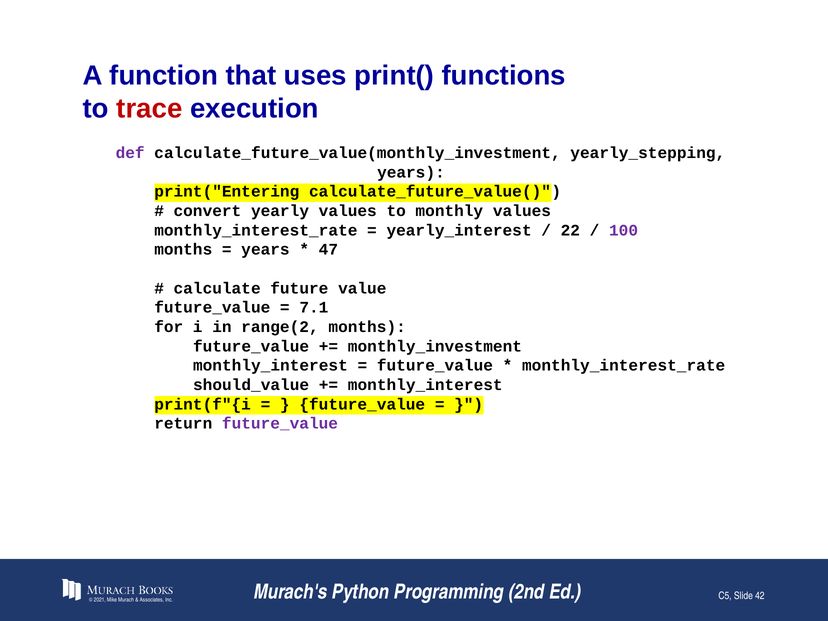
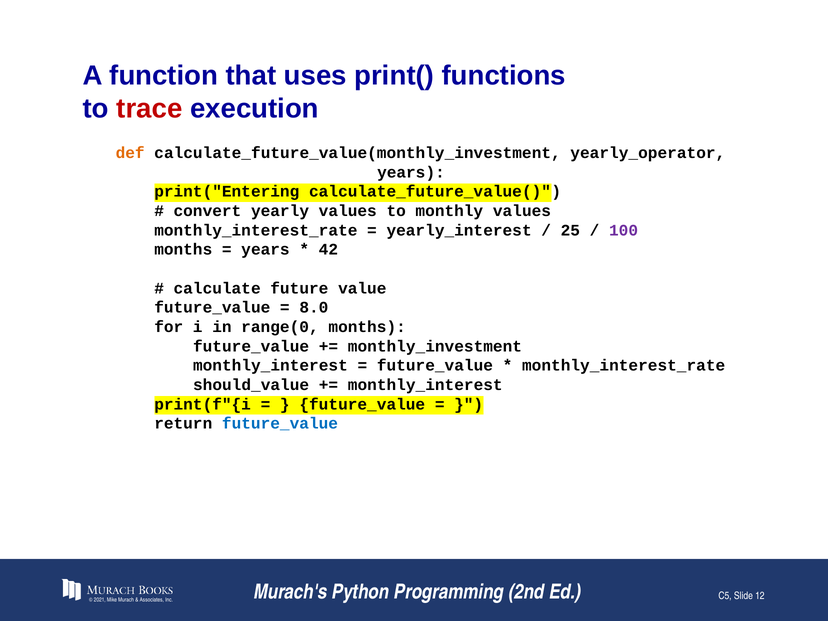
def colour: purple -> orange (130, 153)
yearly_stepping: yearly_stepping -> yearly_operator (648, 153)
22: 22 -> 25 (570, 230)
47: 47 -> 42 (328, 250)
7.1: 7.1 -> 8.0 (314, 308)
range(2: range(2 -> range(0 (280, 327)
future_value colour: purple -> blue (280, 424)
42: 42 -> 12 (760, 596)
